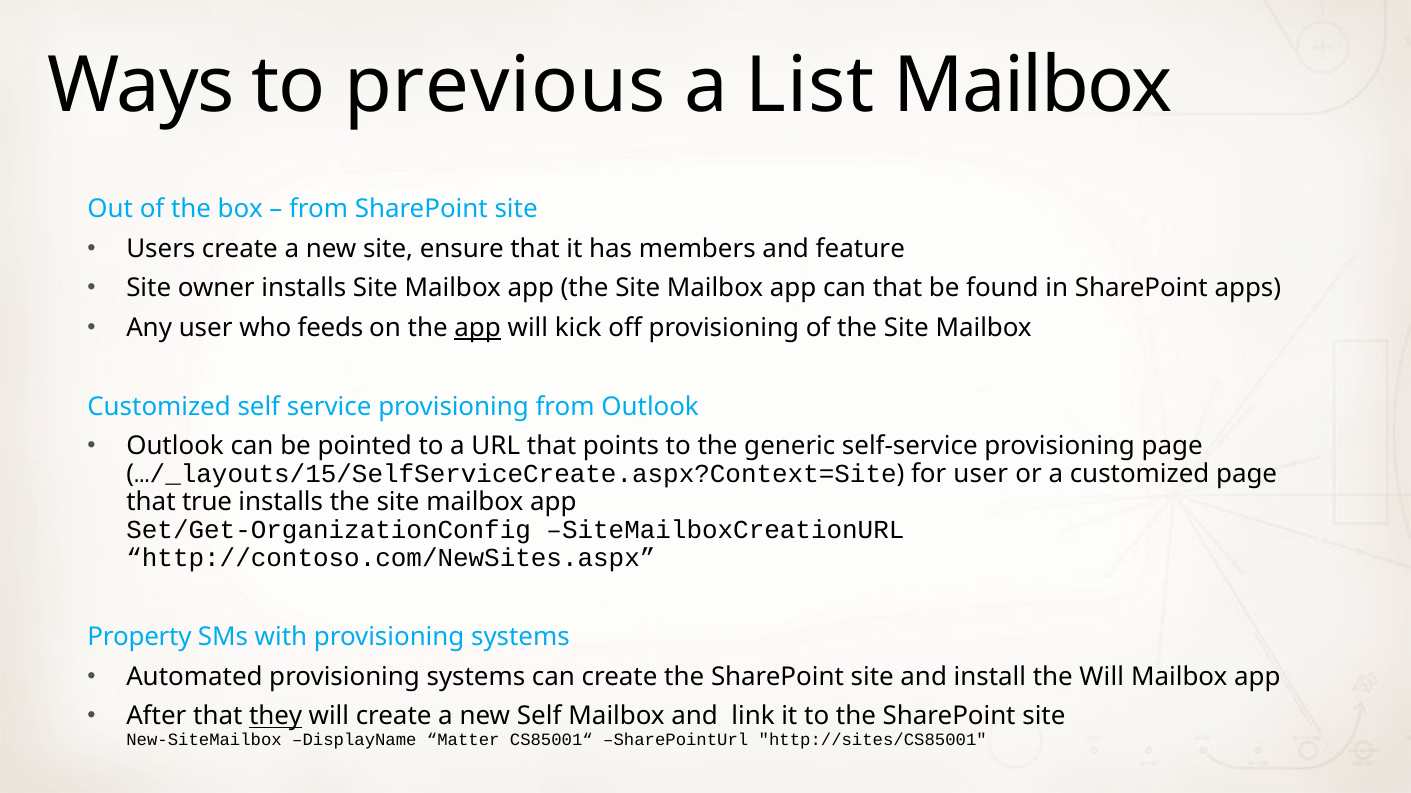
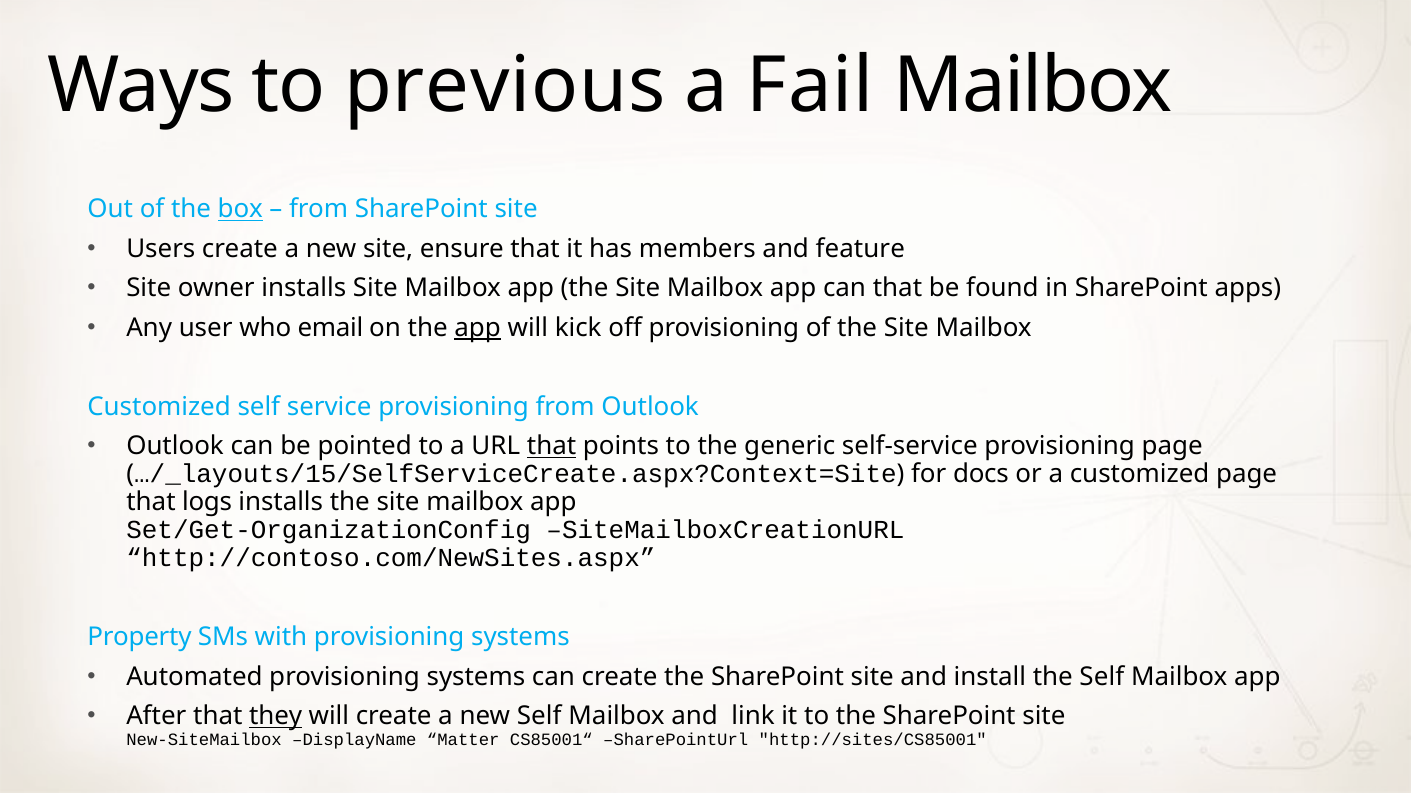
List: List -> Fail (810, 85)
box underline: none -> present (240, 209)
feeds: feeds -> email (330, 328)
that underline: none -> present (552, 447)
for user: user -> docs (981, 475)
true: true -> logs (207, 503)
the Will: Will -> Self (1102, 677)
